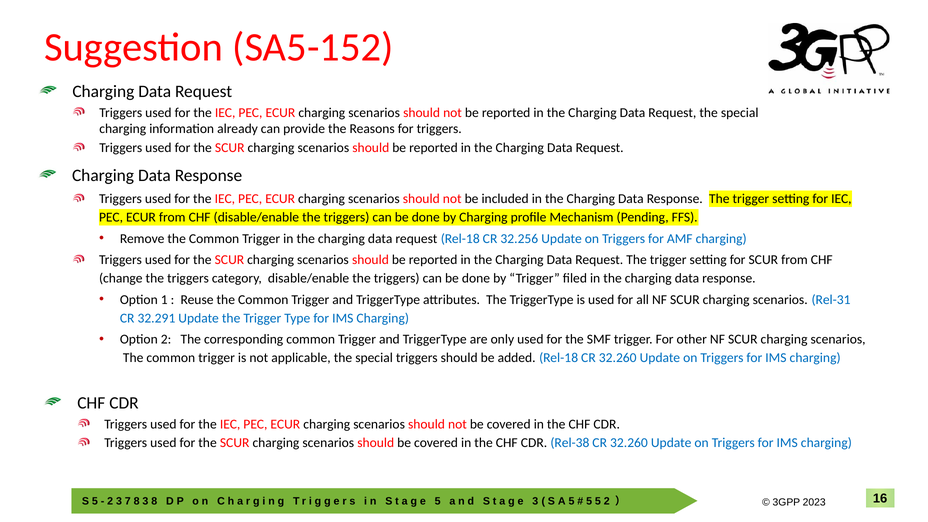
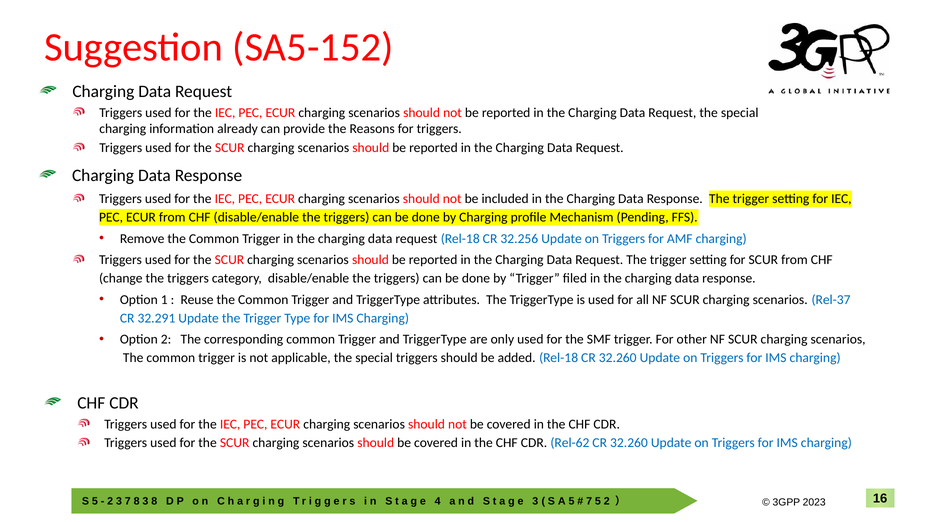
Rel-31: Rel-31 -> Rel-37 (831, 300)
Rel-38: Rel-38 -> Rel-62 (570, 443)
5: 5 -> 4 (438, 501)
5: 5 -> 7 (589, 501)
